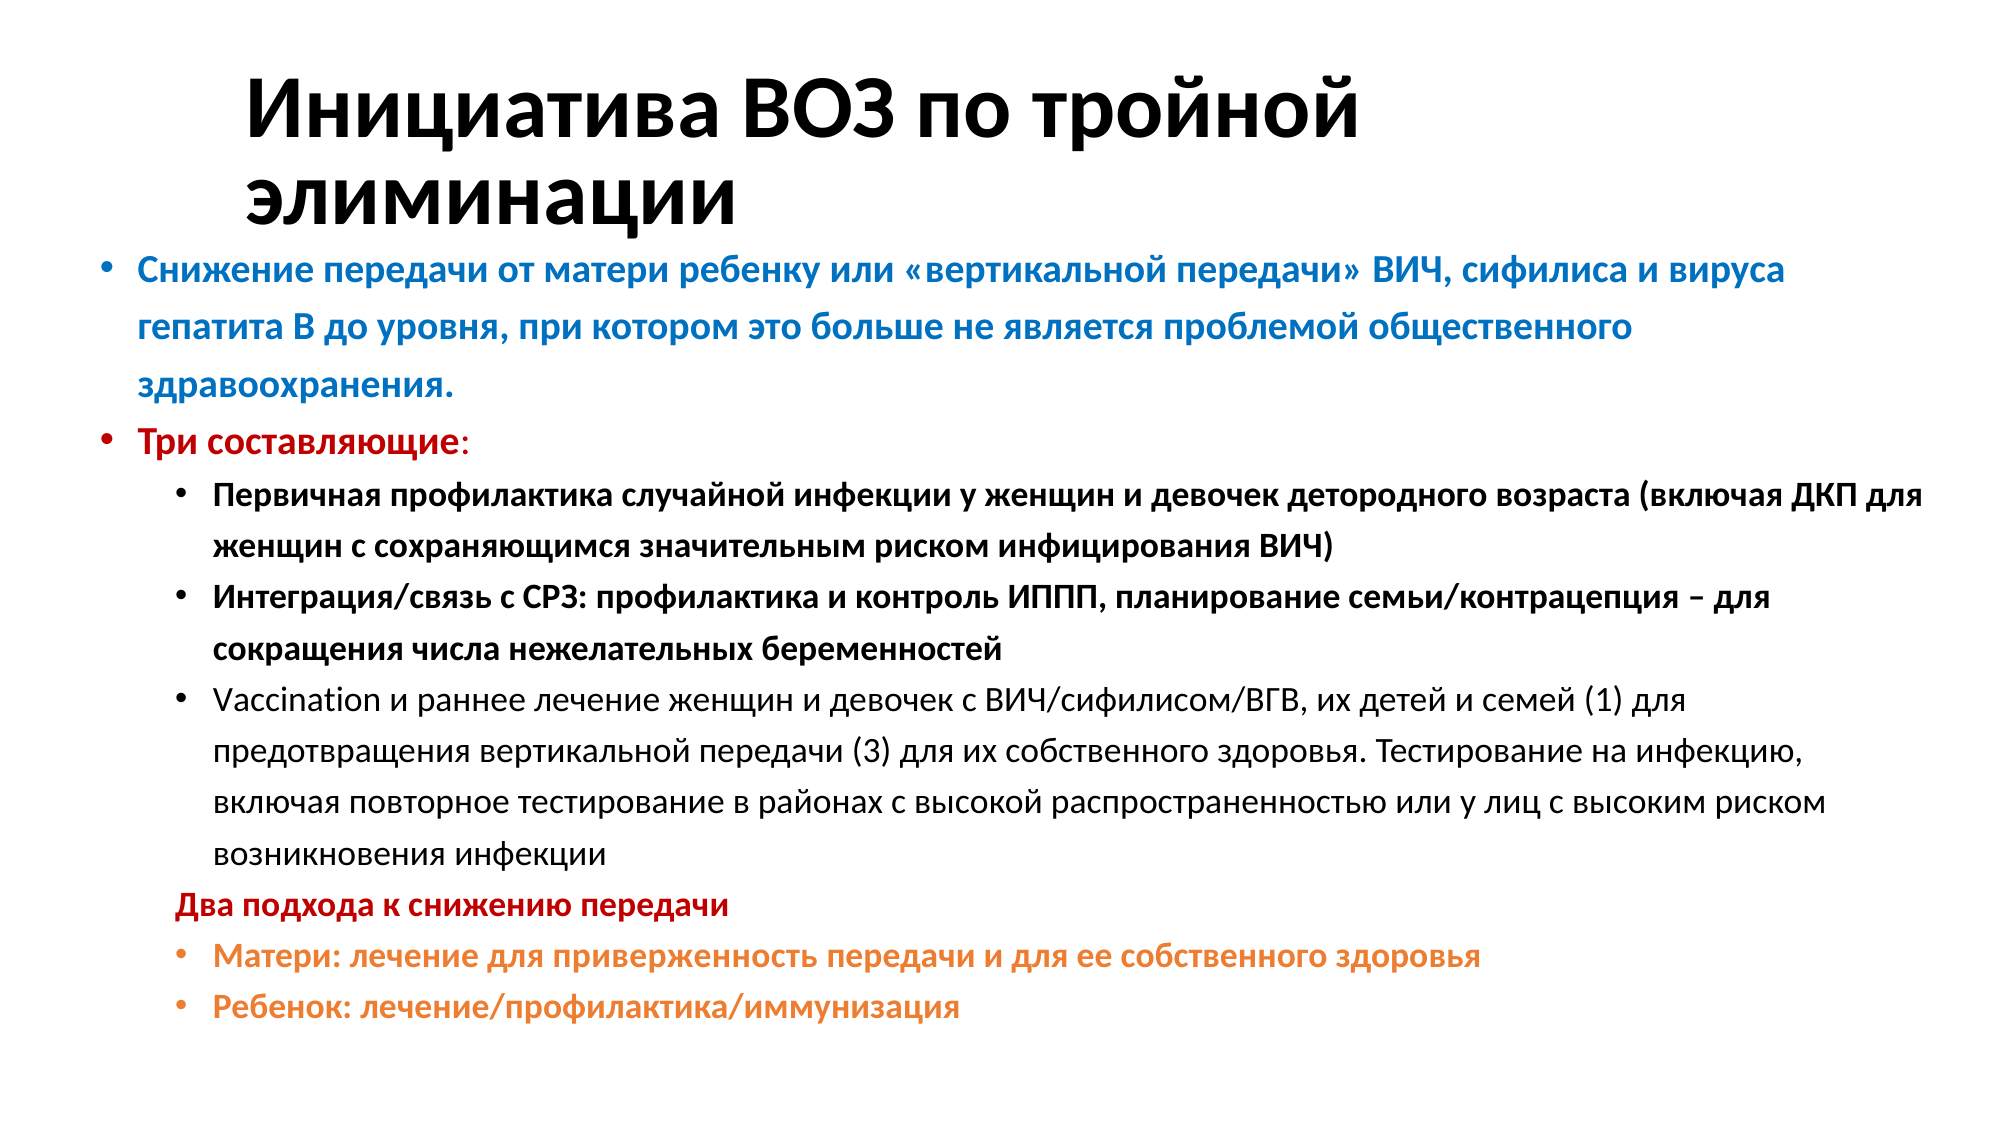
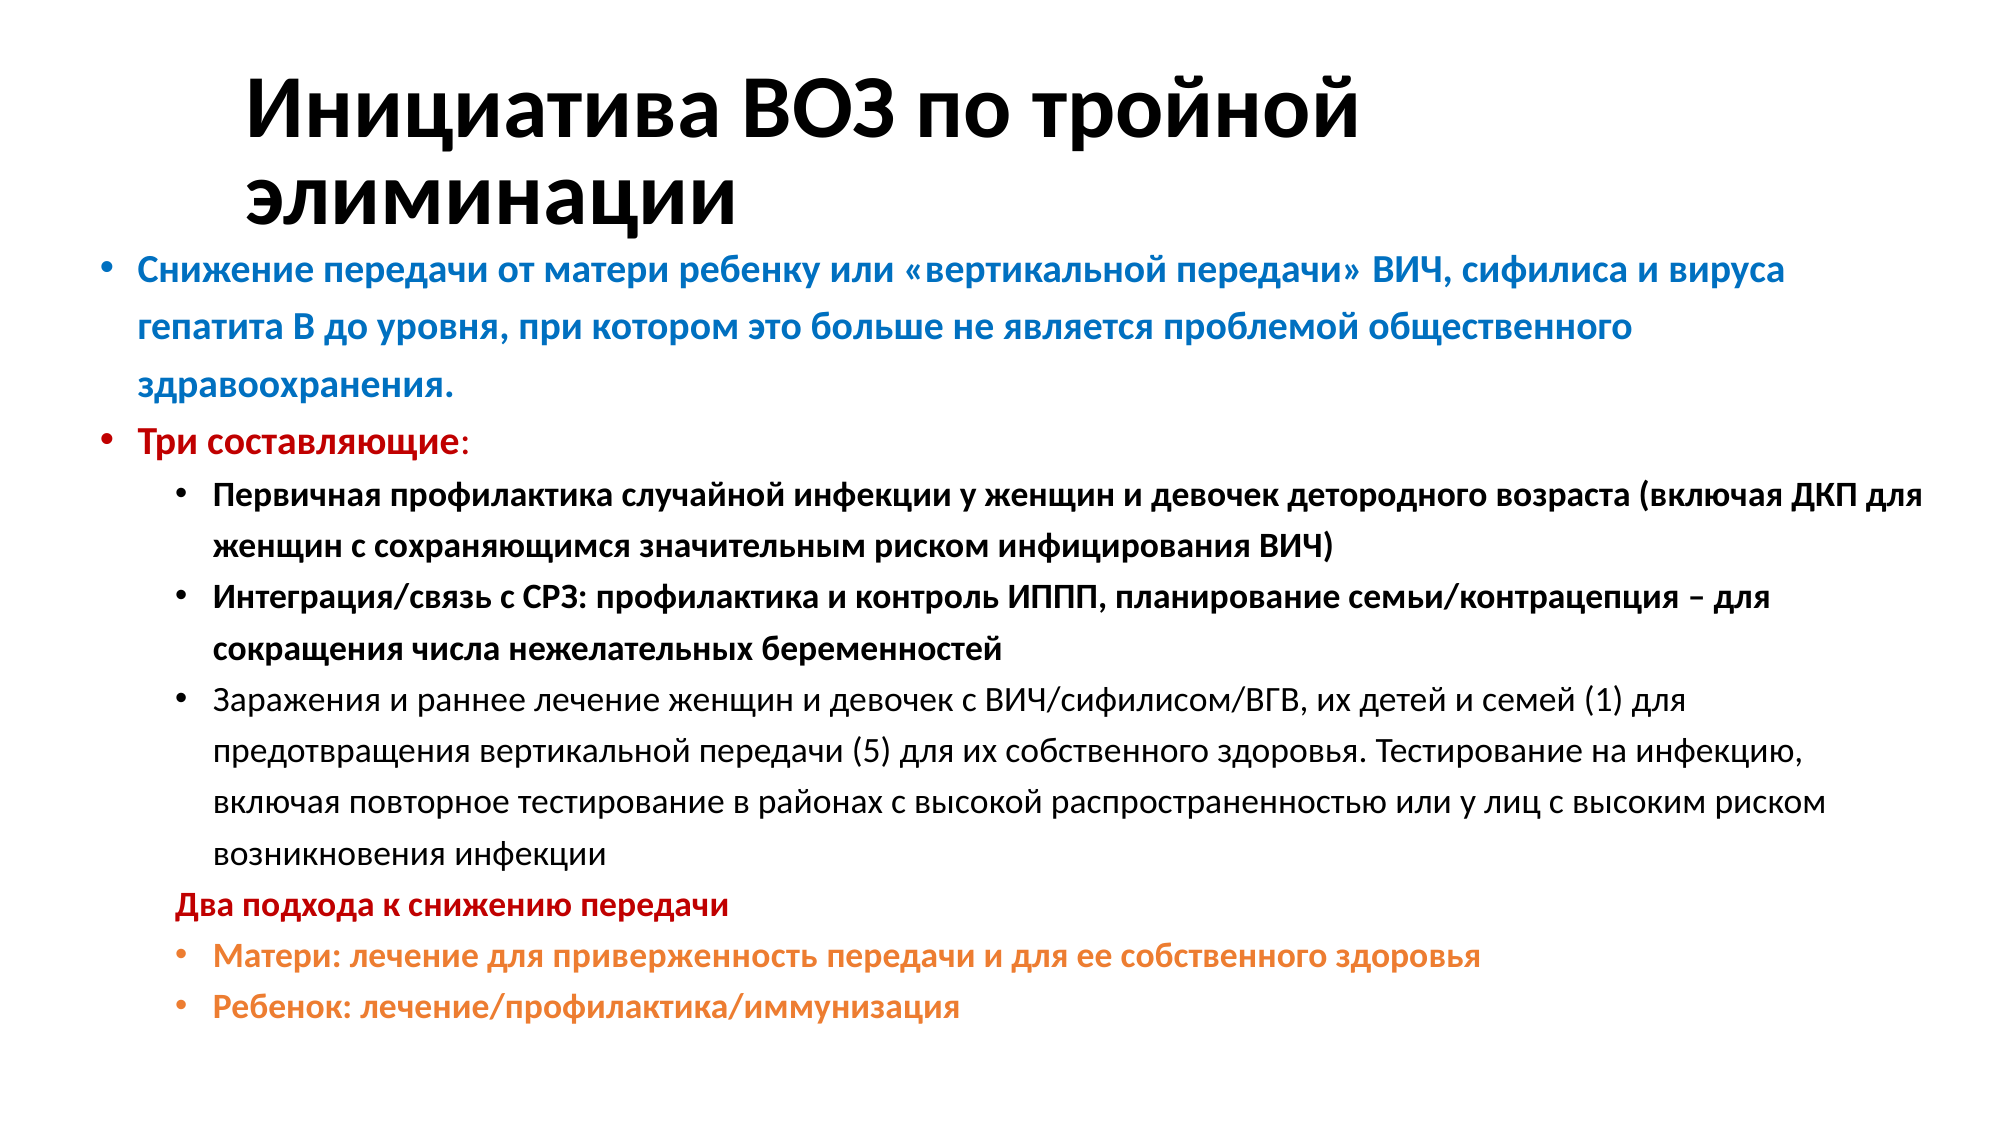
Vaccination: Vaccination -> Заражения (297, 699)
3: 3 -> 5 (872, 751)
